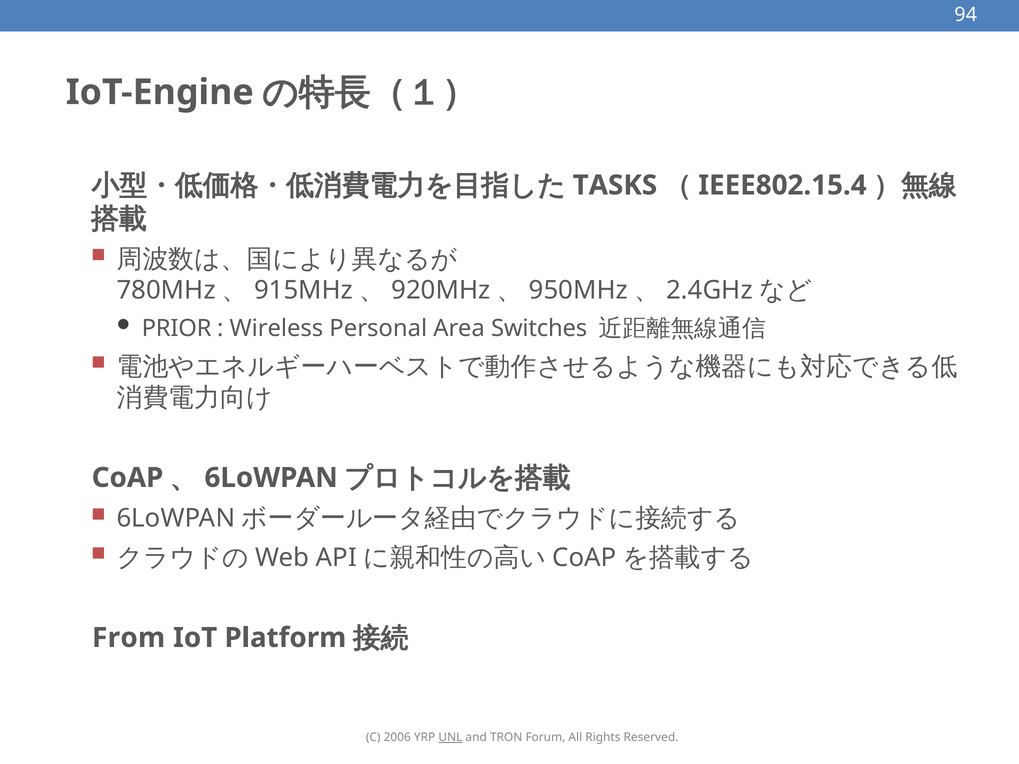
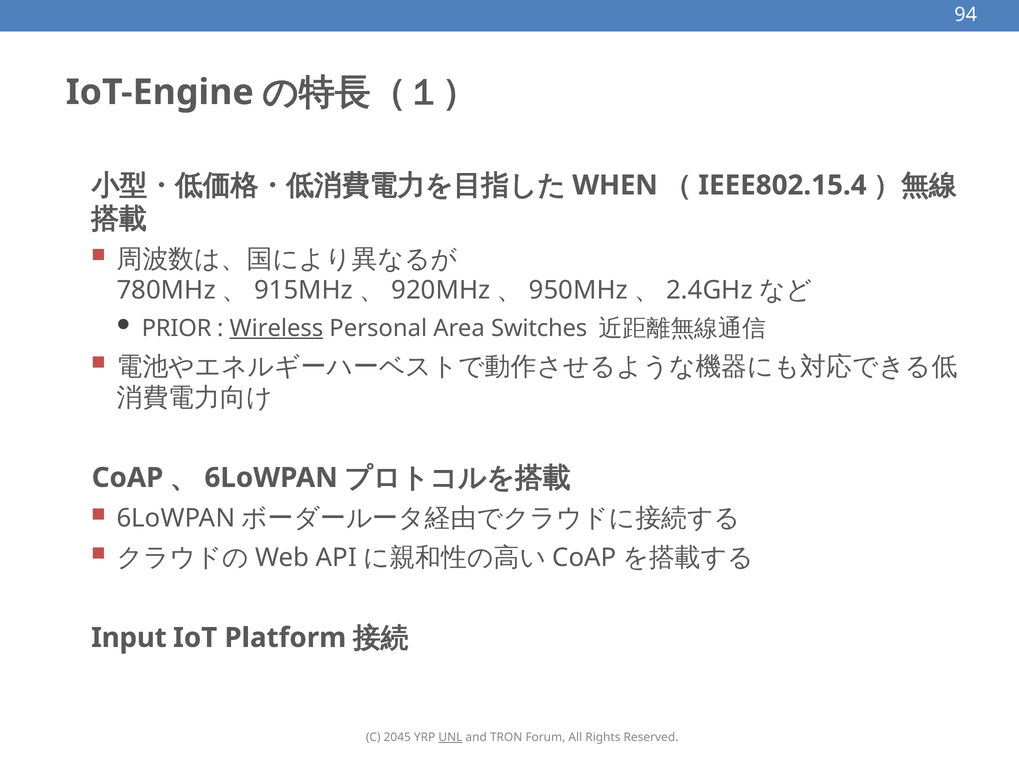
TASKS: TASKS -> WHEN (615, 185)
Wireless underline: none -> present (276, 328)
From: From -> Input (129, 638)
2006: 2006 -> 2045 (397, 738)
